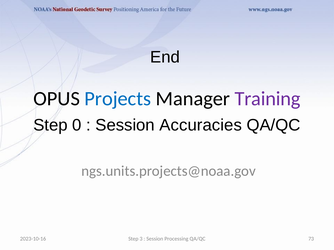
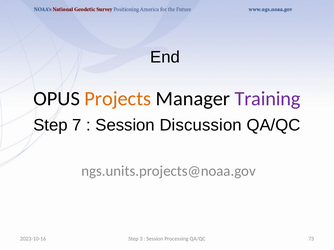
Projects colour: blue -> orange (118, 99)
0: 0 -> 7 (77, 125)
Accuracies: Accuracies -> Discussion (201, 125)
